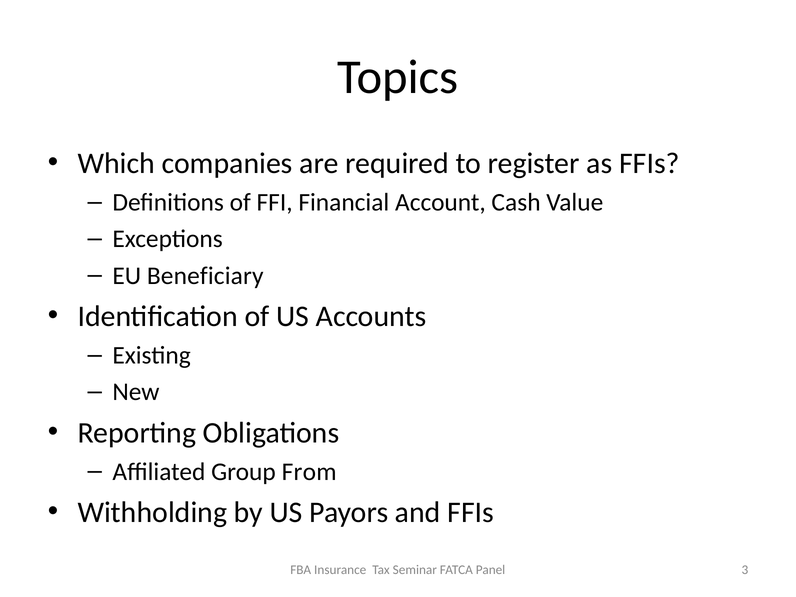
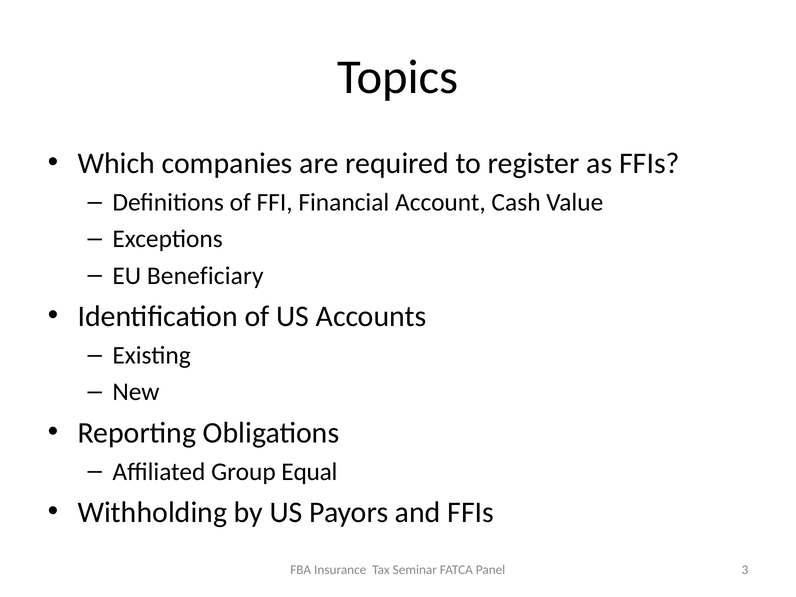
From: From -> Equal (309, 472)
